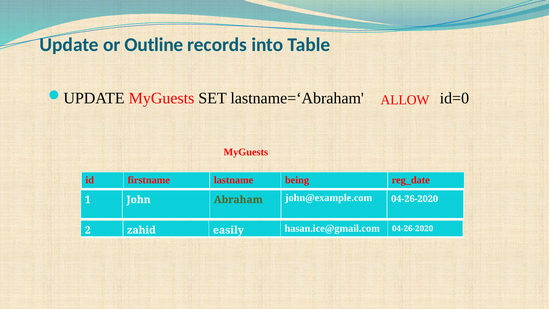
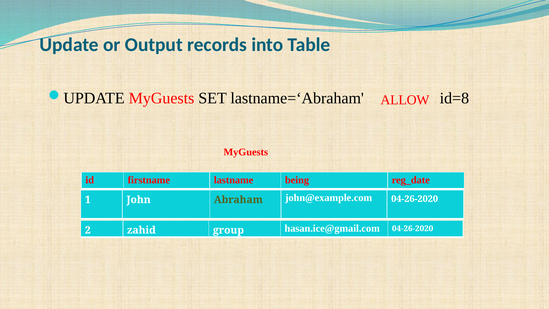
Outline: Outline -> Output (154, 45)
id=0: id=0 -> id=8 (454, 98)
easily: easily -> group (228, 230)
